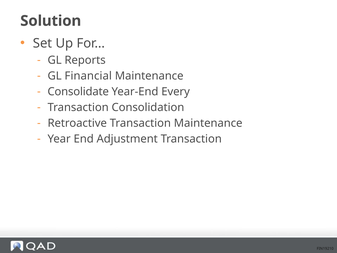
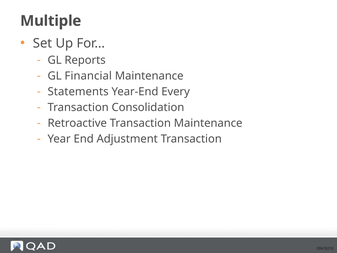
Solution: Solution -> Multiple (51, 21)
Consolidate: Consolidate -> Statements (78, 92)
